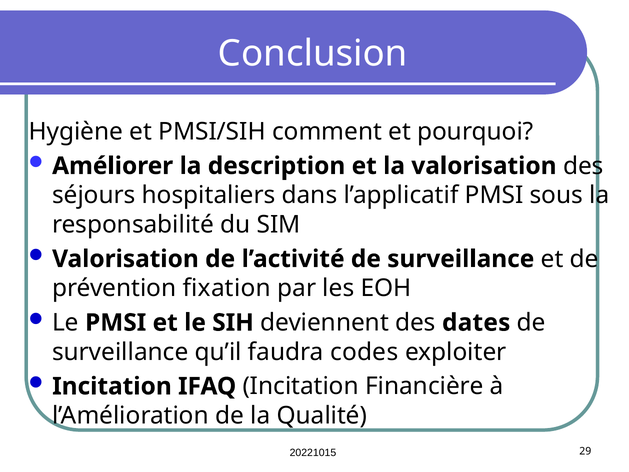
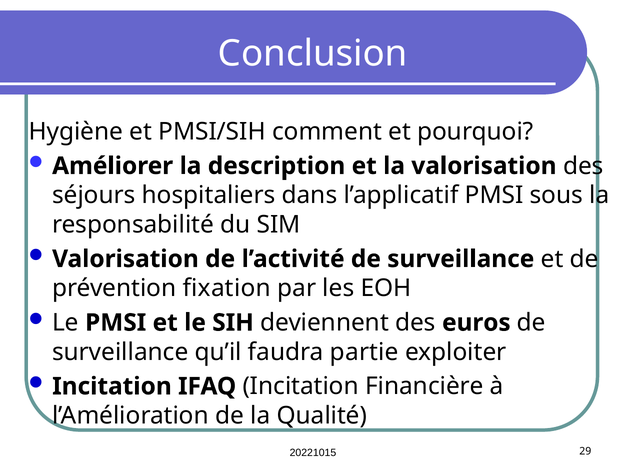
dates: dates -> euros (476, 322)
codes: codes -> partie (364, 352)
